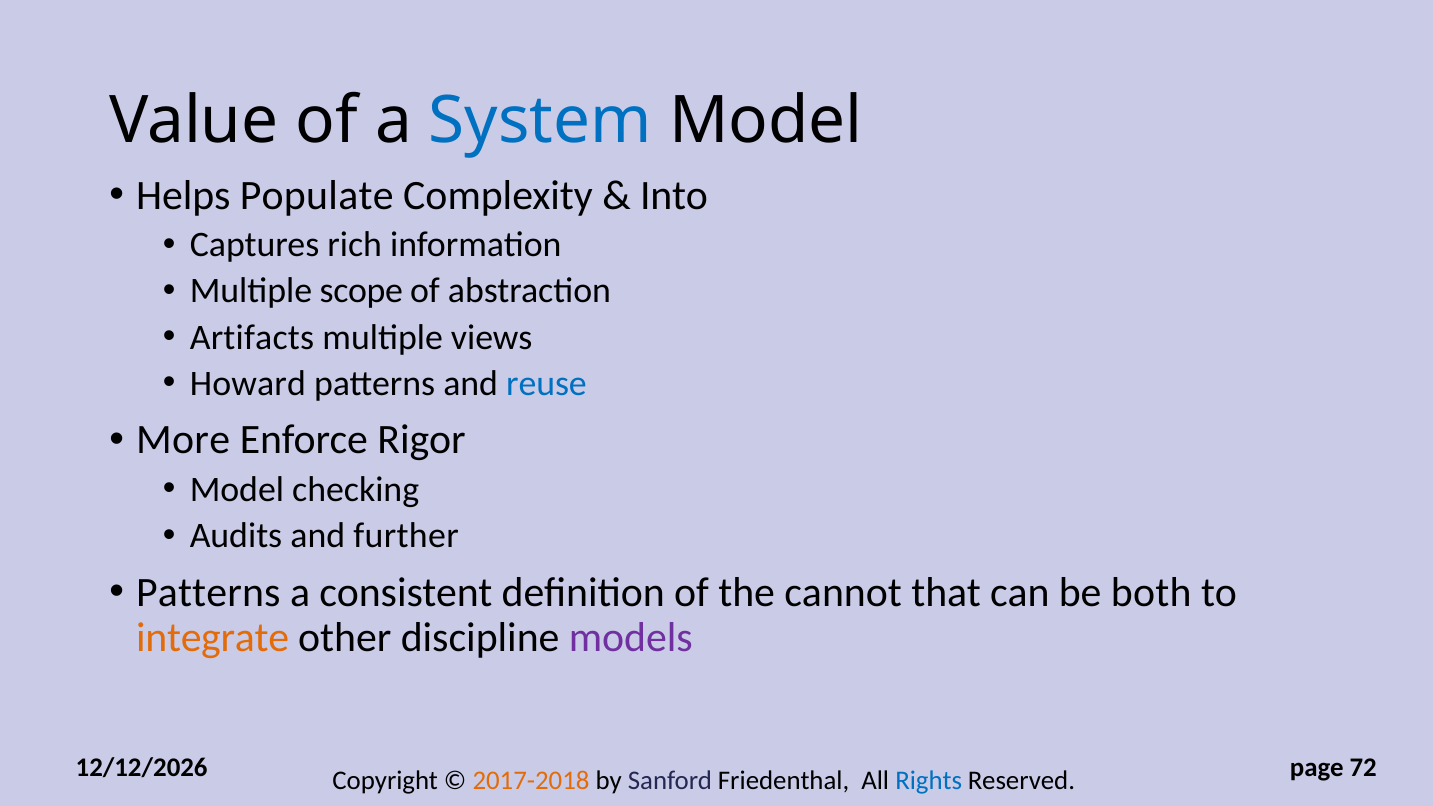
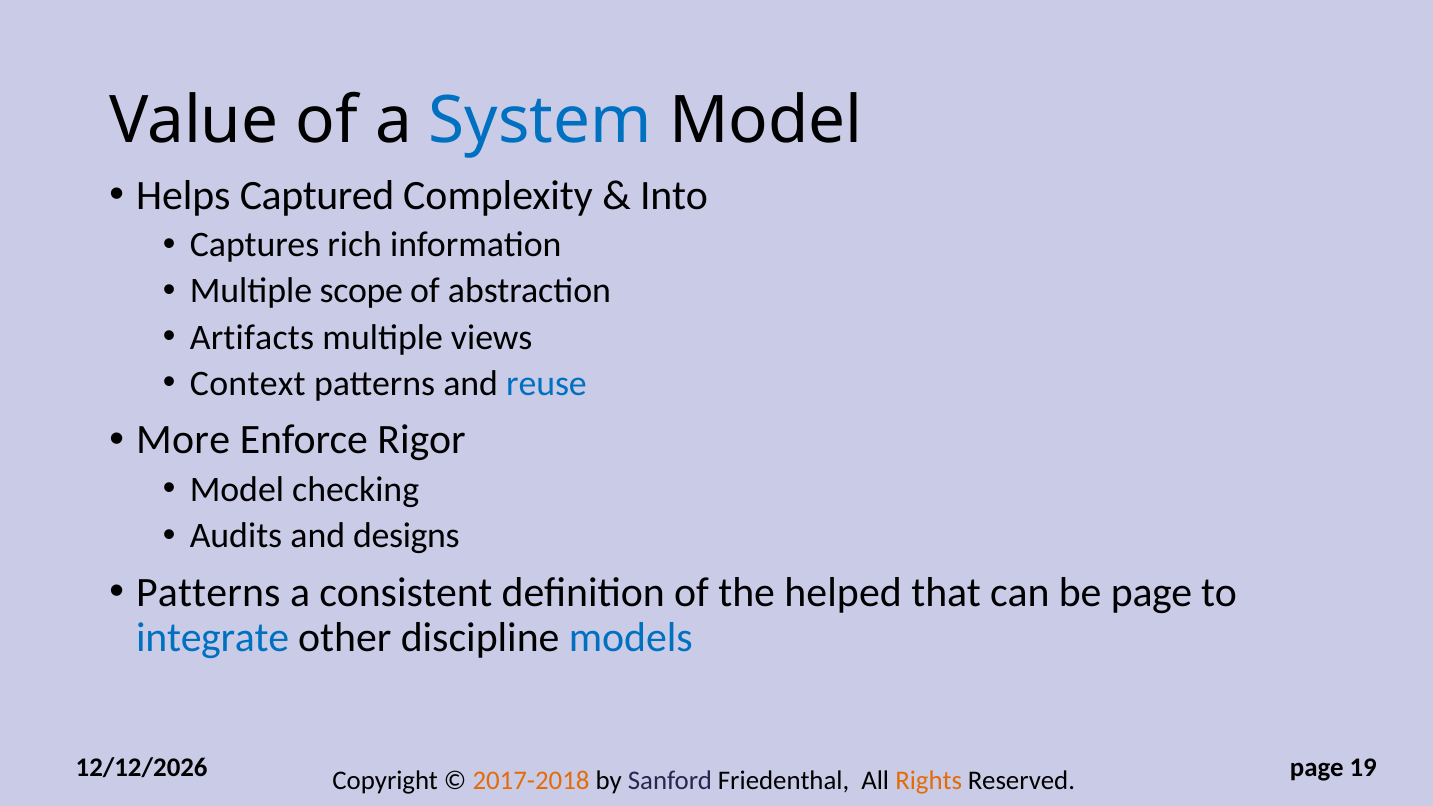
Populate: Populate -> Captured (317, 196)
Howard: Howard -> Context (248, 383)
further: further -> designs (406, 536)
cannot: cannot -> helped (843, 593)
be both: both -> page (1152, 593)
integrate colour: orange -> blue (213, 638)
models colour: purple -> blue (631, 638)
72: 72 -> 19 (1363, 768)
Rights colour: blue -> orange (929, 781)
